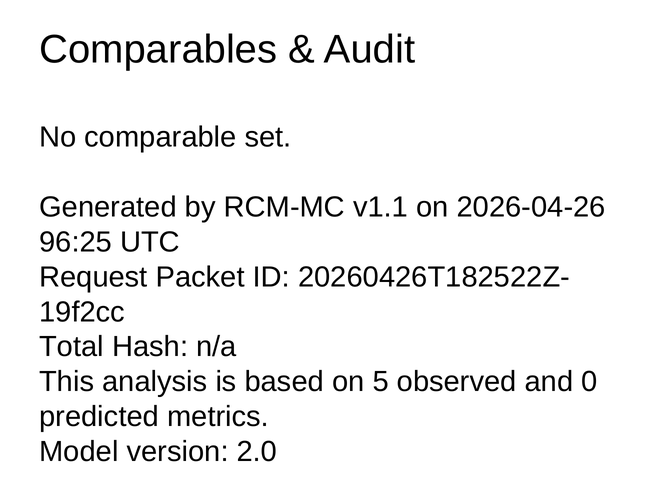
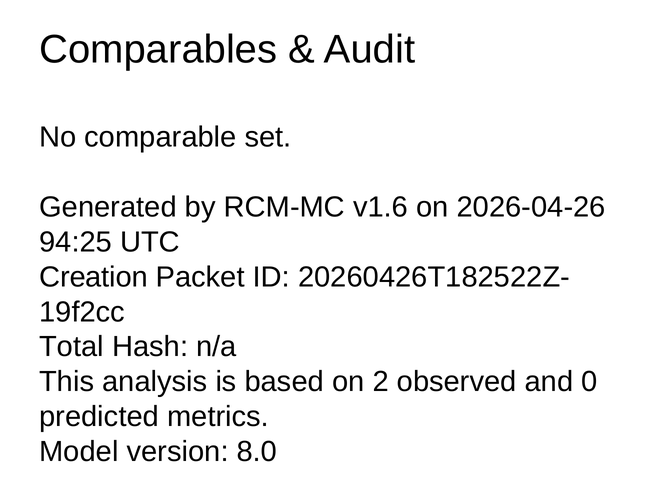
v1.1: v1.1 -> v1.6 (381, 207)
96:25: 96:25 -> 94:25 (76, 242)
Request: Request -> Creation (93, 277)
5: 5 -> 2 (381, 382)
2.0: 2.0 -> 8.0 (257, 452)
